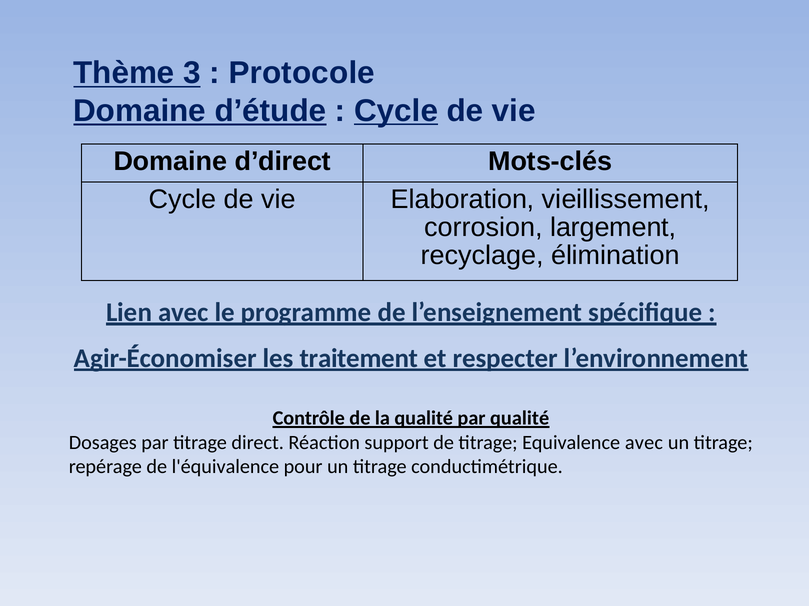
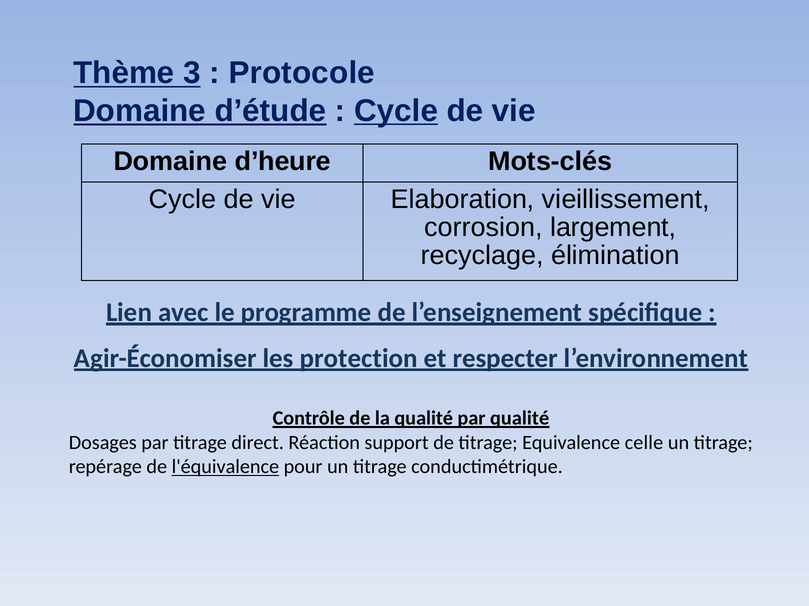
d’direct: d’direct -> d’heure (283, 162)
traitement: traitement -> protection (359, 359)
Equivalence avec: avec -> celle (644, 443)
l'équivalence underline: none -> present (225, 467)
